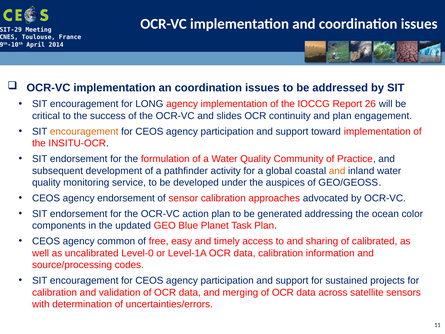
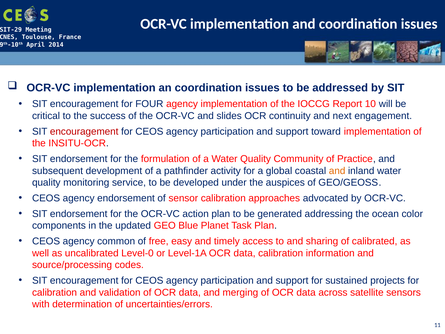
LONG: LONG -> FOUR (149, 104)
26: 26 -> 10 (370, 104)
and plan: plan -> next (342, 116)
encouragement colour: orange -> red (84, 131)
